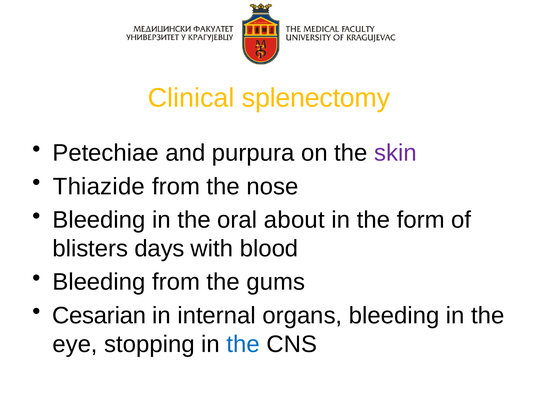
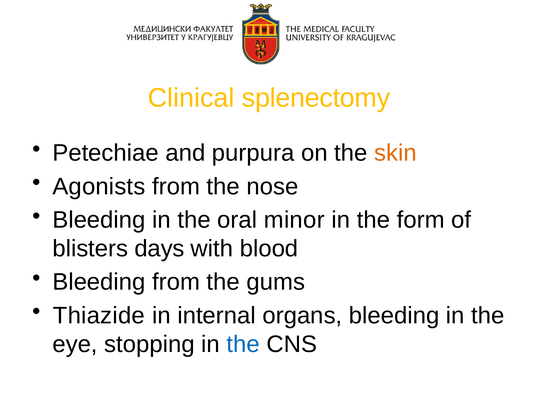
skin colour: purple -> orange (395, 153)
Thiazide: Thiazide -> Agonists (99, 187)
about: about -> minor (294, 220)
Cesarian: Cesarian -> Thiazide (99, 316)
